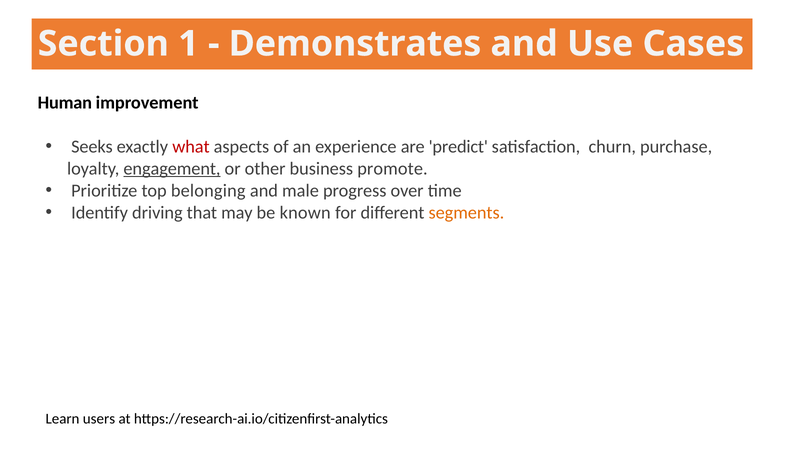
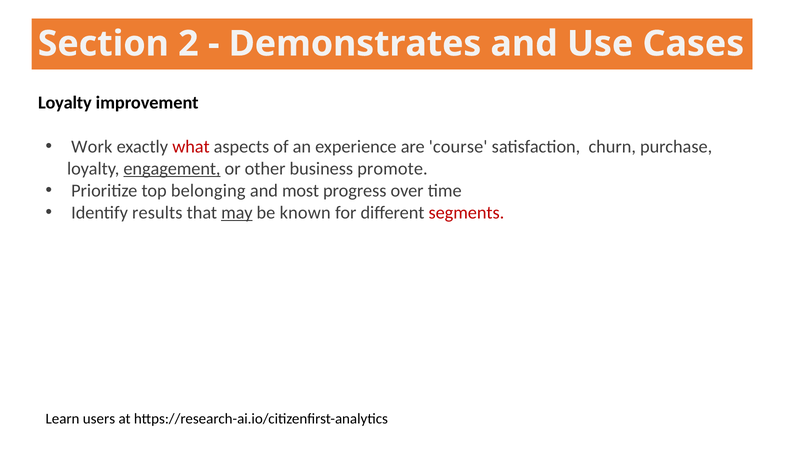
1: 1 -> 2 (188, 44)
Human: Human -> Loyalty (65, 103)
Seeks: Seeks -> Work (92, 147)
predict: predict -> course (458, 147)
male: male -> most (301, 191)
driving: driving -> results (157, 213)
may underline: none -> present (237, 213)
segments colour: orange -> red (466, 213)
